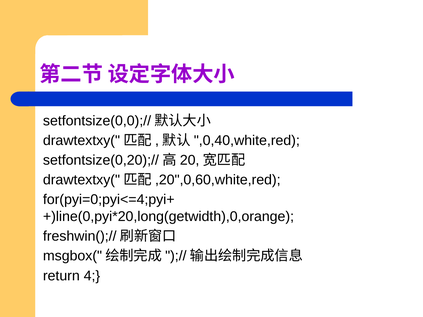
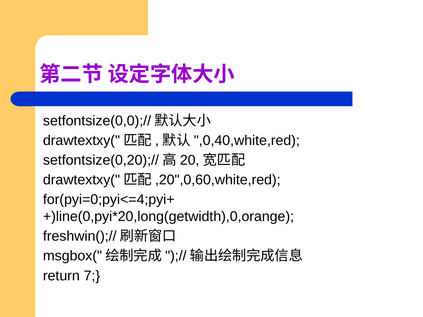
4: 4 -> 7 (92, 276)
